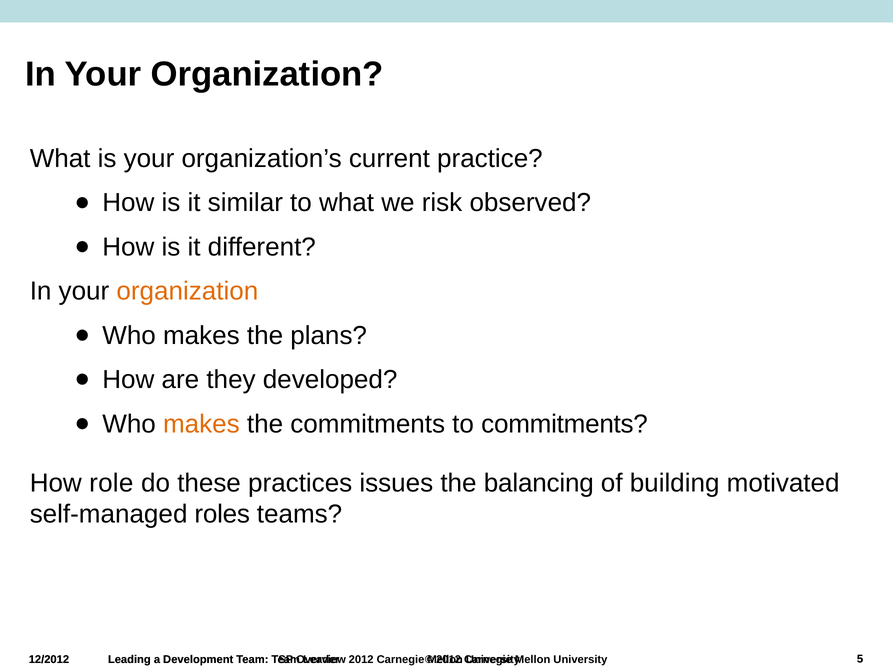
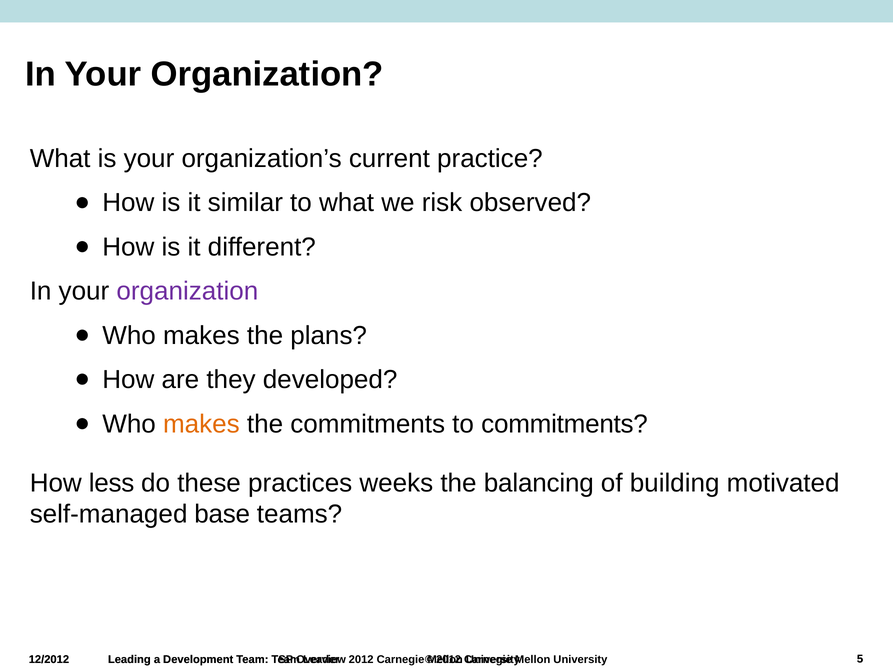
organization colour: orange -> purple (187, 292)
role: role -> less (112, 484)
issues: issues -> weeks (396, 484)
roles: roles -> base (222, 515)
